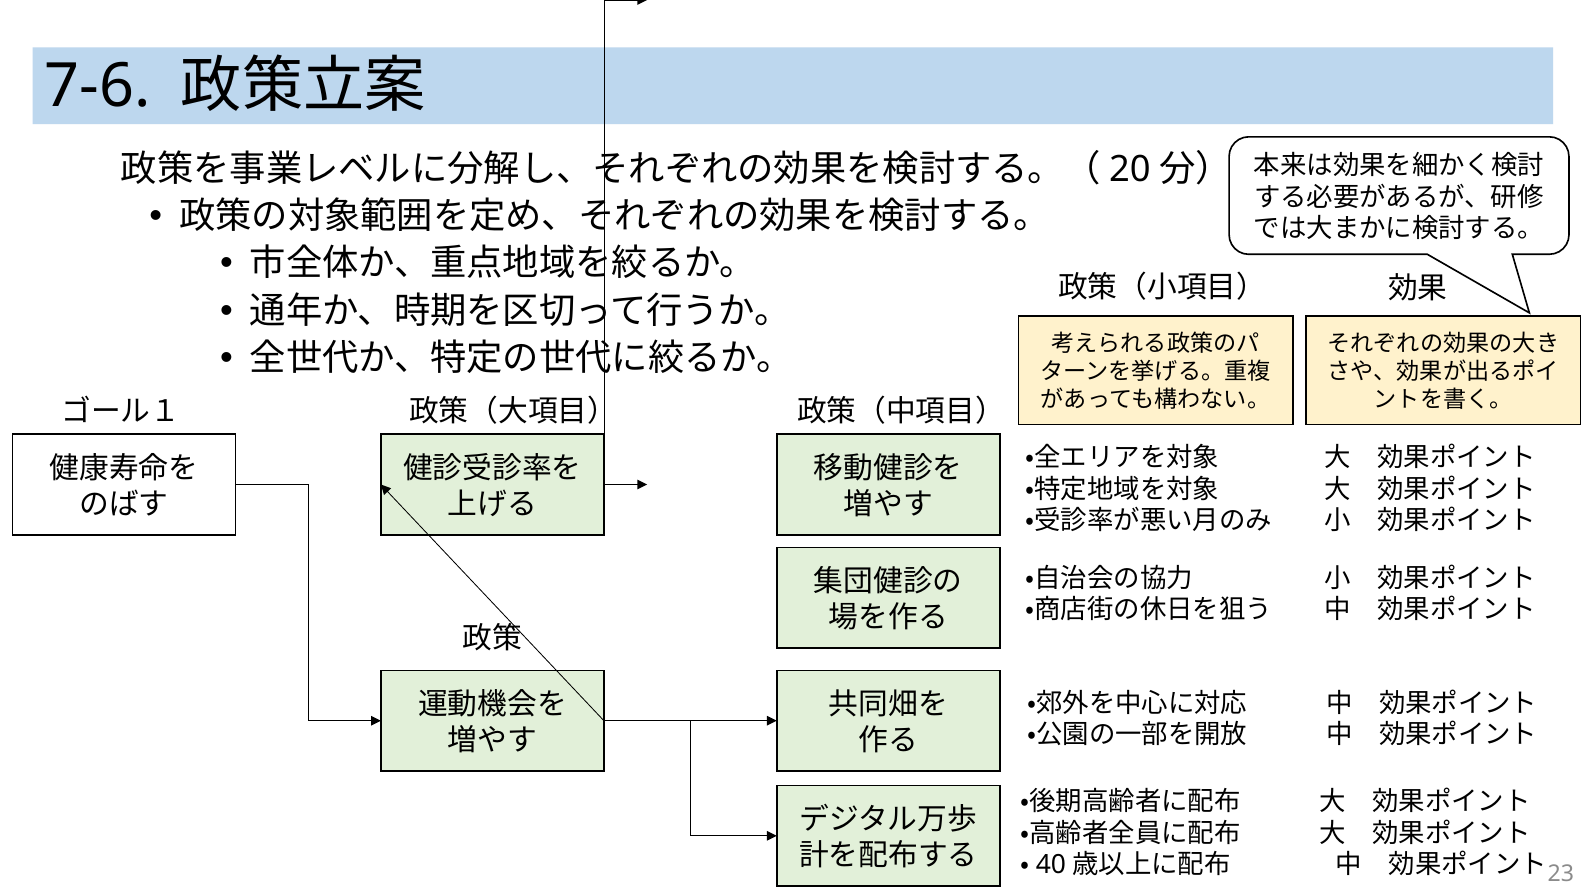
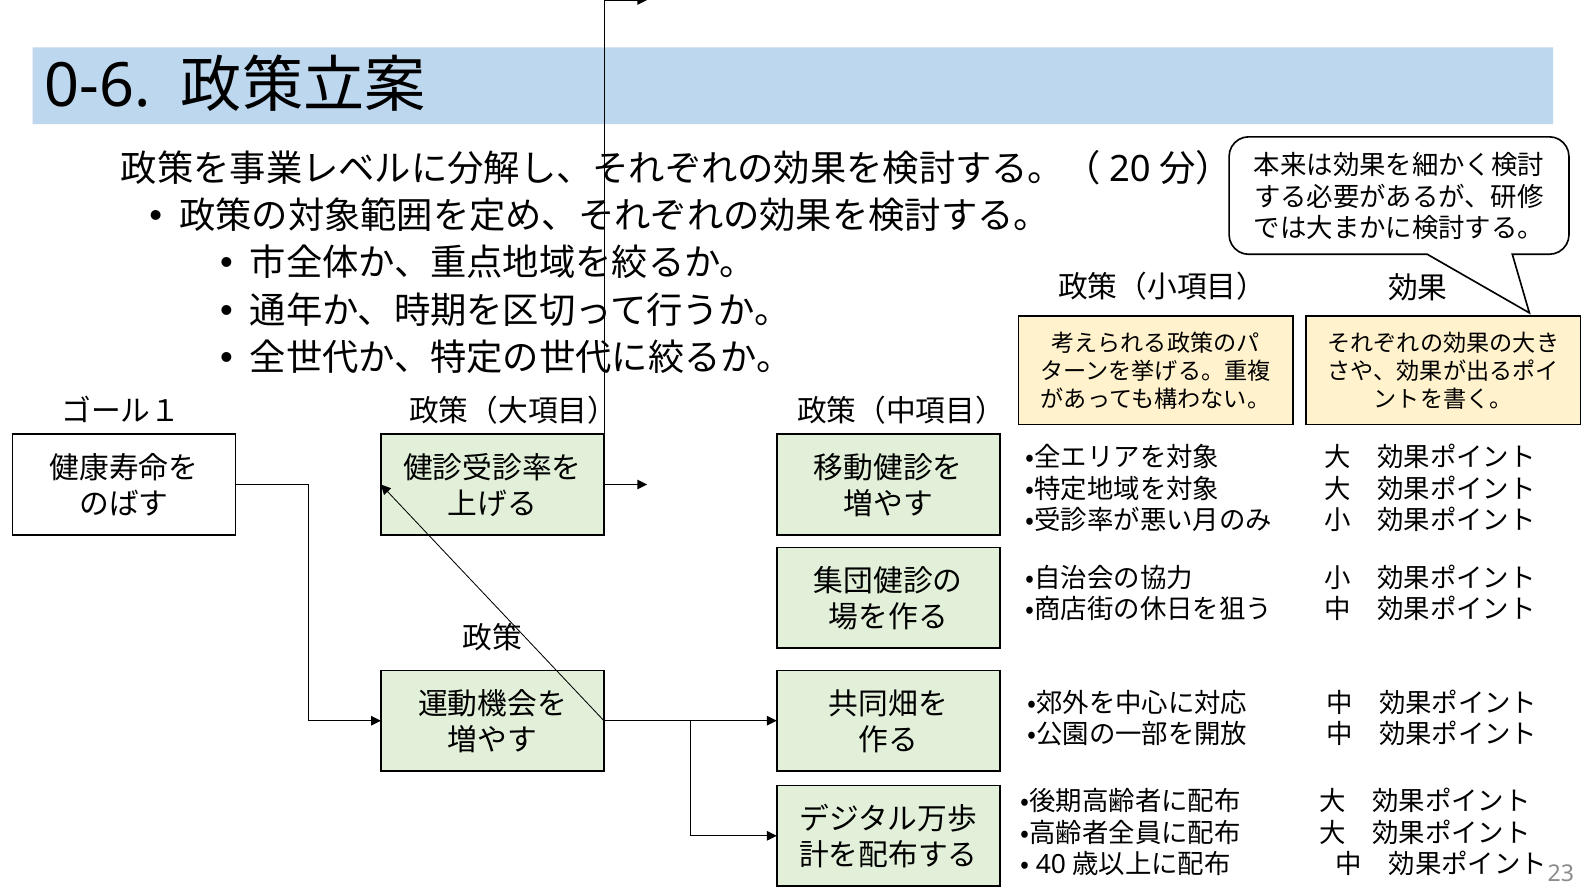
7-6: 7-6 -> 0-6 (97, 86)
